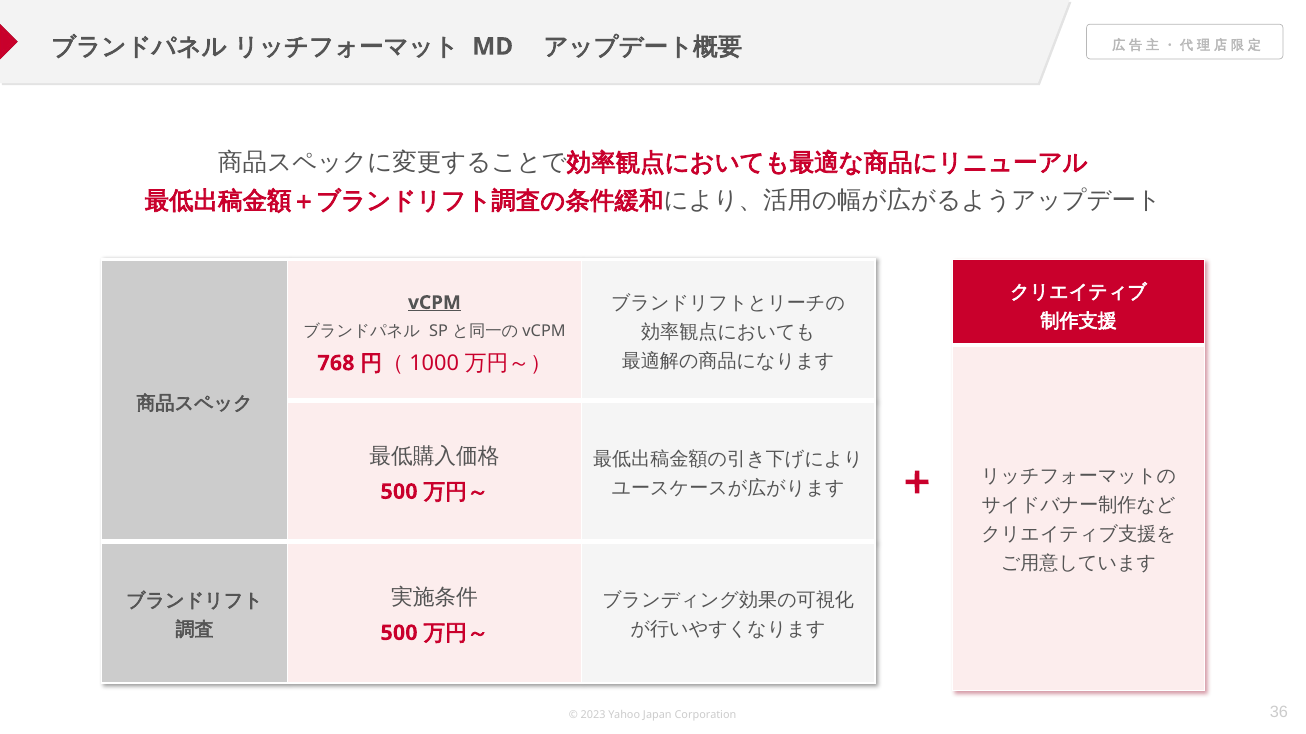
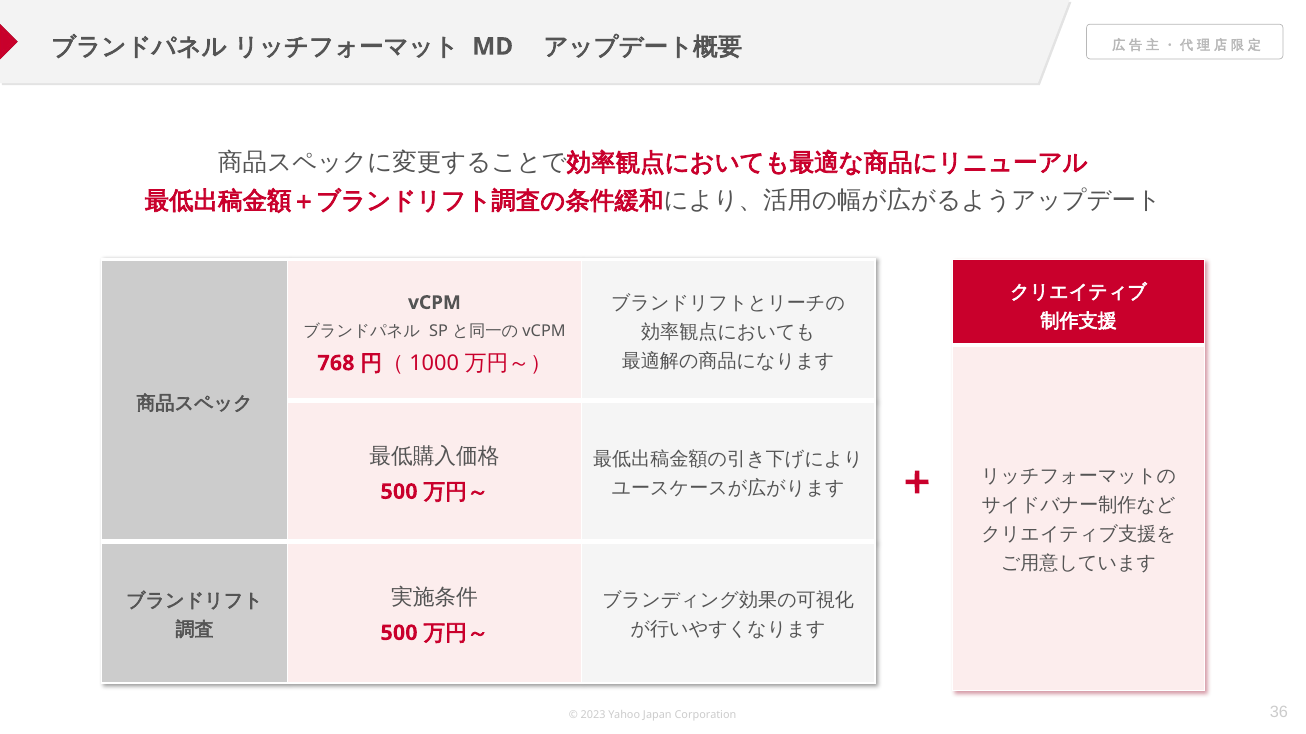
vCPM underline: present -> none (435, 303)
